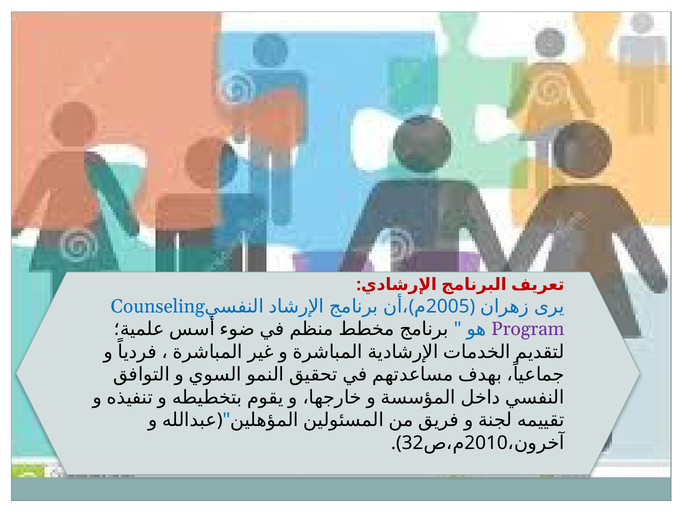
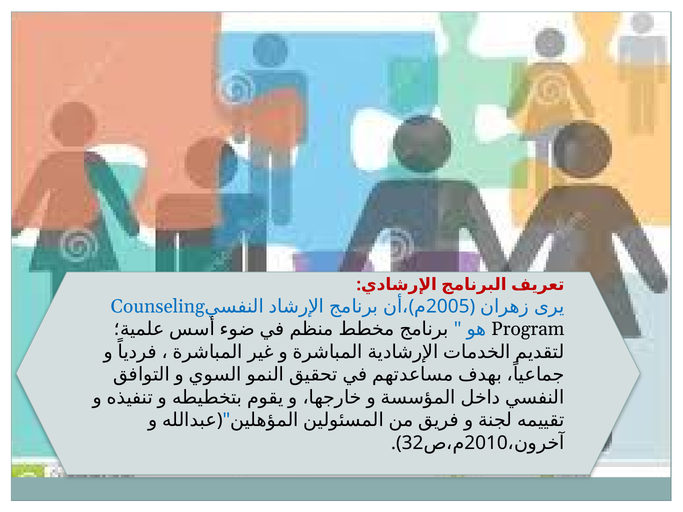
Program colour: purple -> black (528, 329)
